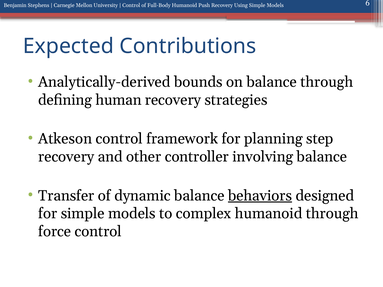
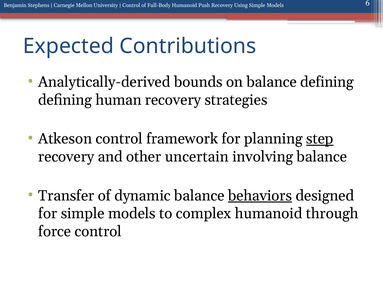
balance through: through -> defining (327, 82)
step underline: none -> present (320, 139)
controller: controller -> uncertain (197, 157)
